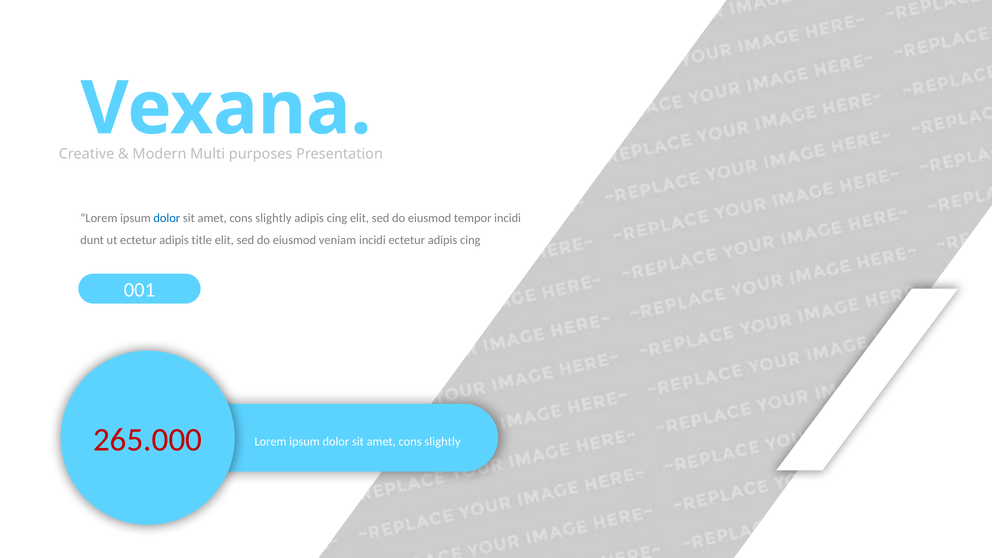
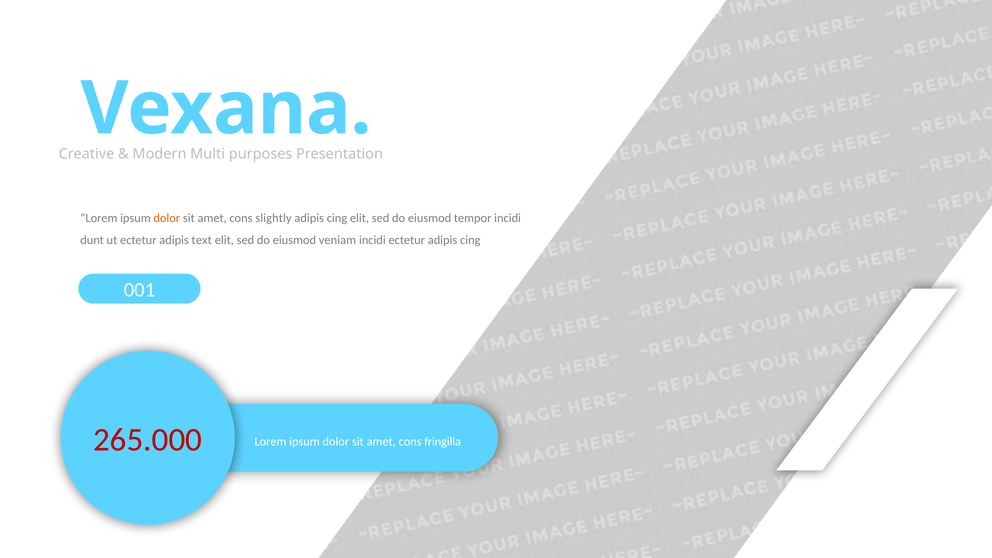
dolor colour: blue -> orange (167, 218)
title: title -> text (202, 240)
slightly: slightly -> fringilla (443, 442)
